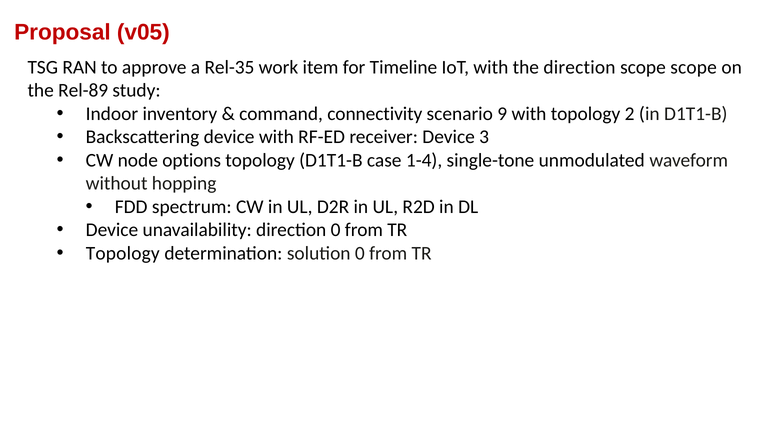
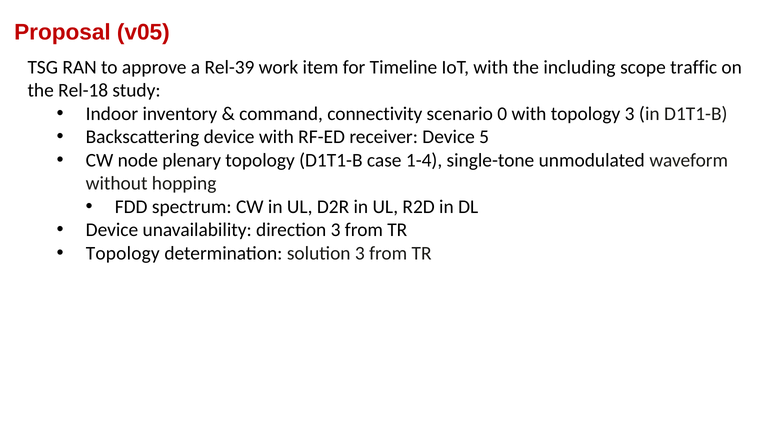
Rel-35: Rel-35 -> Rel-39 (229, 67)
the direction: direction -> including (579, 67)
scope scope: scope -> traffic (694, 67)
Rel-89: Rel-89 -> Rel-18 (83, 91)
9: 9 -> 0 (502, 114)
topology 2: 2 -> 3 (630, 114)
3: 3 -> 5 (484, 137)
options: options -> plenary (192, 160)
direction 0: 0 -> 3 (336, 230)
solution 0: 0 -> 3 (360, 253)
